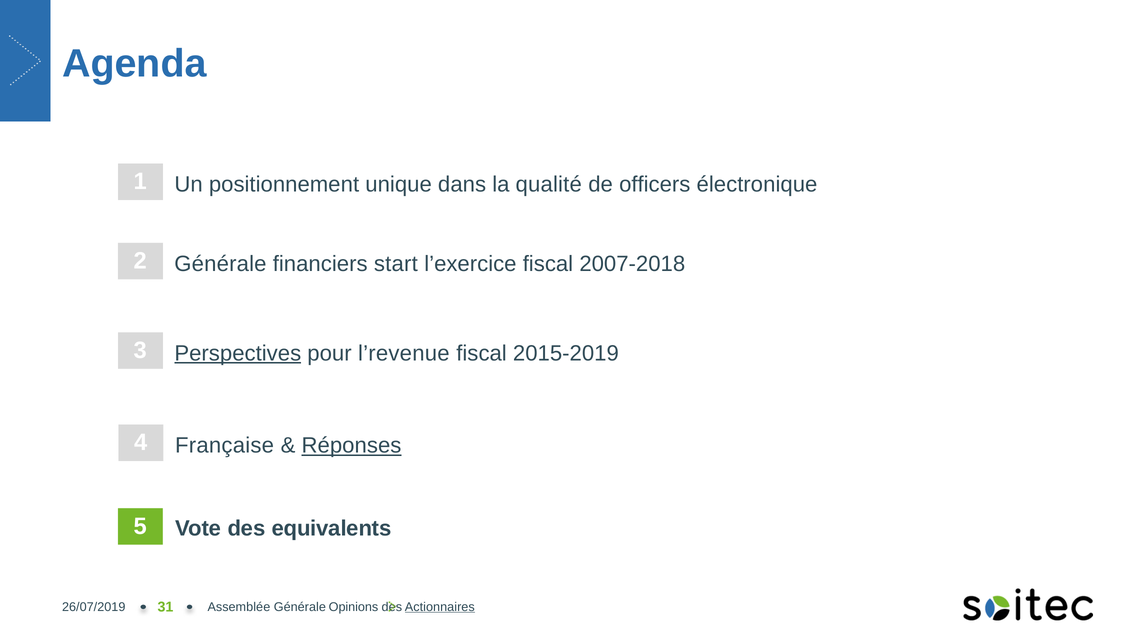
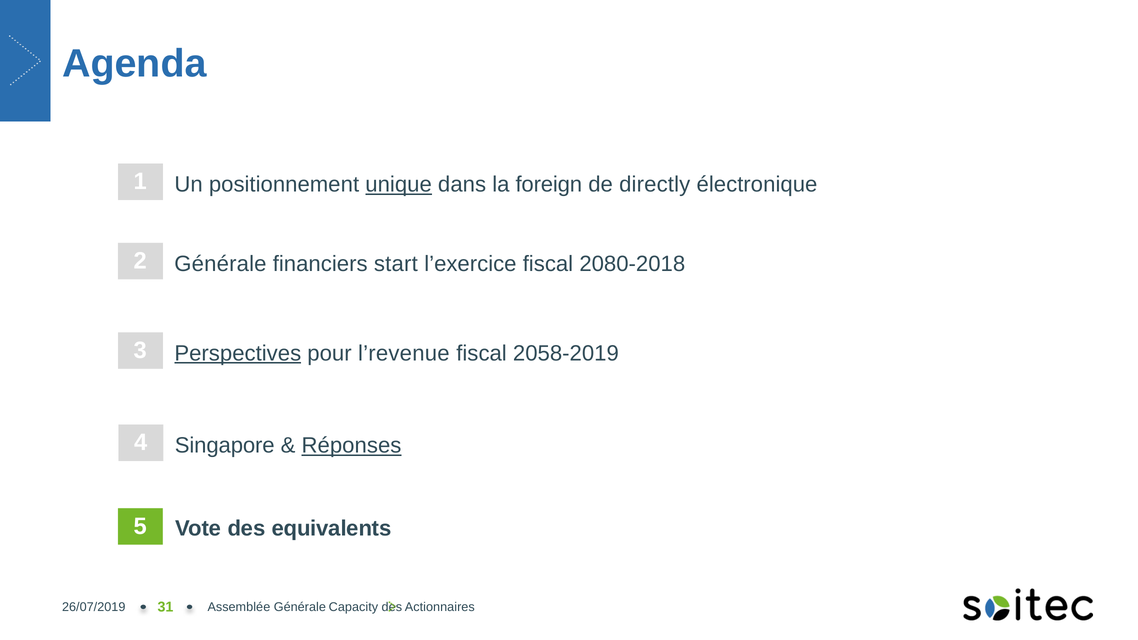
unique underline: none -> present (399, 185)
qualité: qualité -> foreign (549, 185)
officers: officers -> directly (655, 185)
2007-2018: 2007-2018 -> 2080-2018 (632, 264)
2015-2019: 2015-2019 -> 2058-2019 (566, 353)
Française: Française -> Singapore (225, 446)
Opinions: Opinions -> Capacity (353, 607)
Actionnaires underline: present -> none (440, 607)
